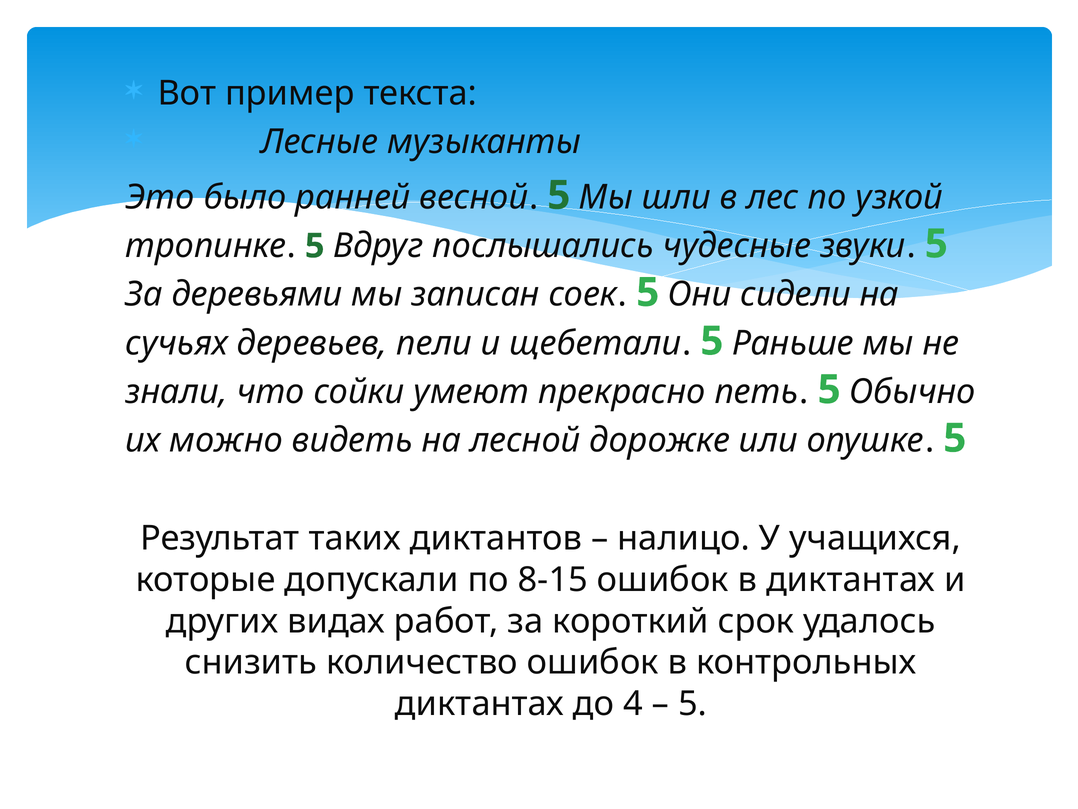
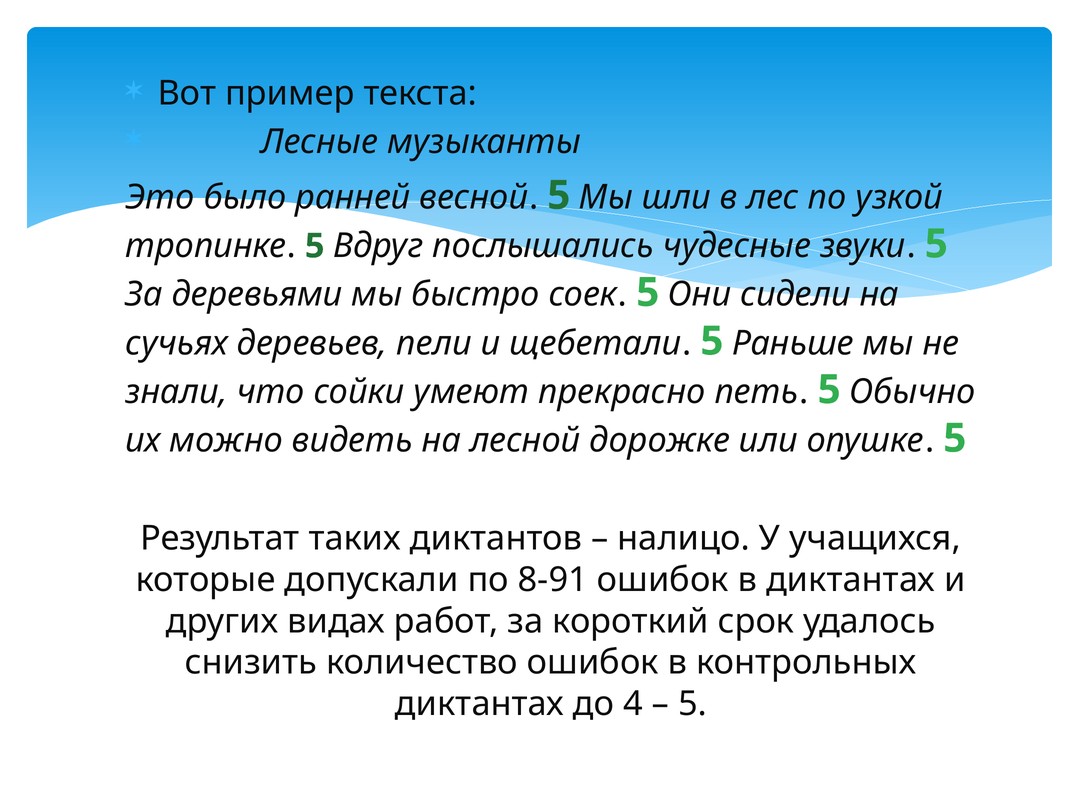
записан: записан -> быстро (475, 294)
8-15: 8-15 -> 8-91 (553, 580)
